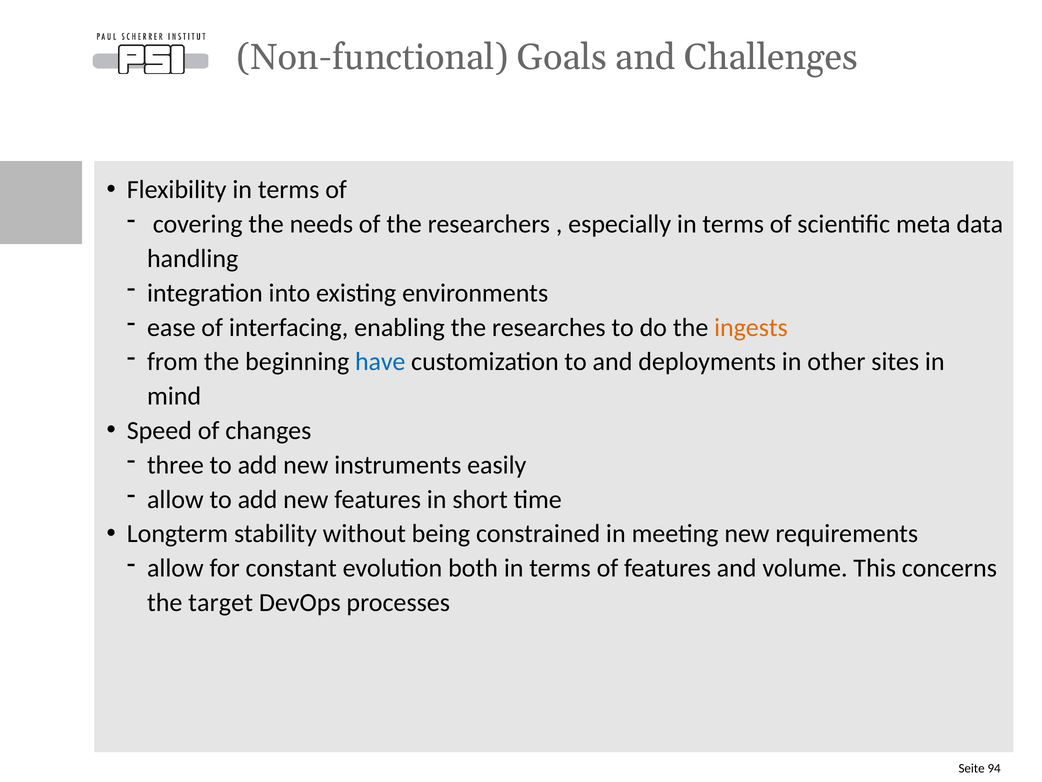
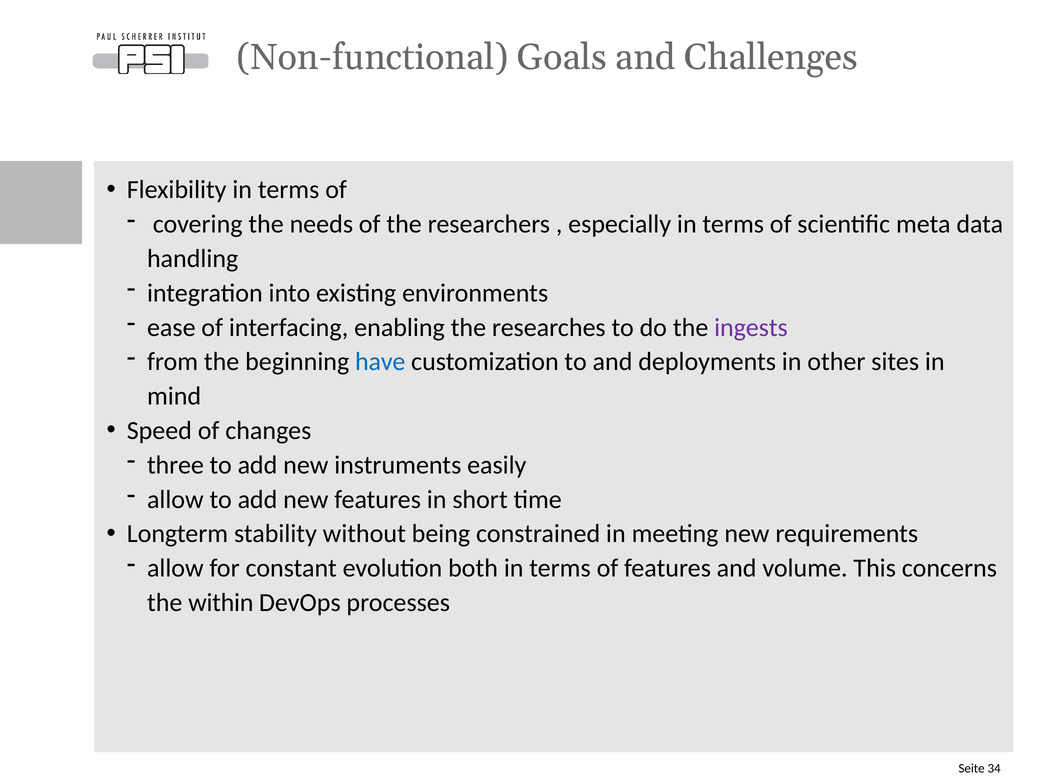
ingests colour: orange -> purple (751, 327)
target: target -> within (221, 602)
94: 94 -> 34 (994, 768)
